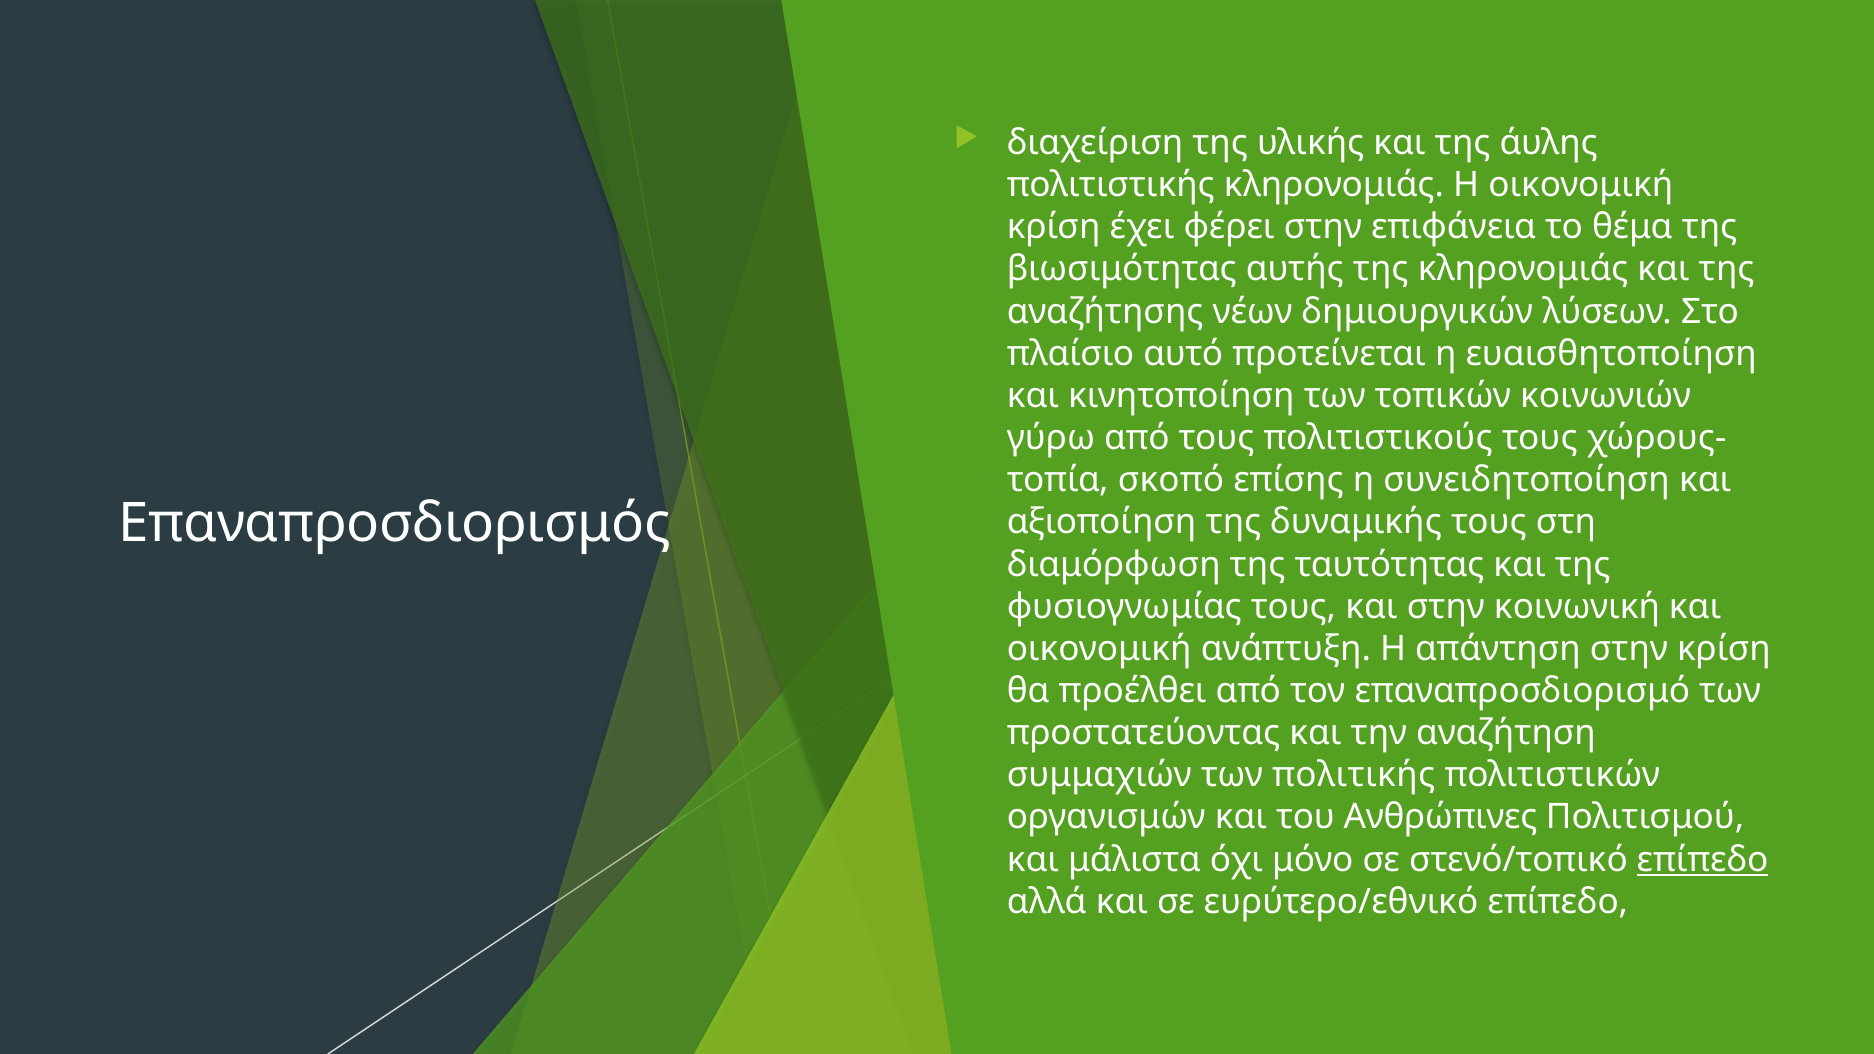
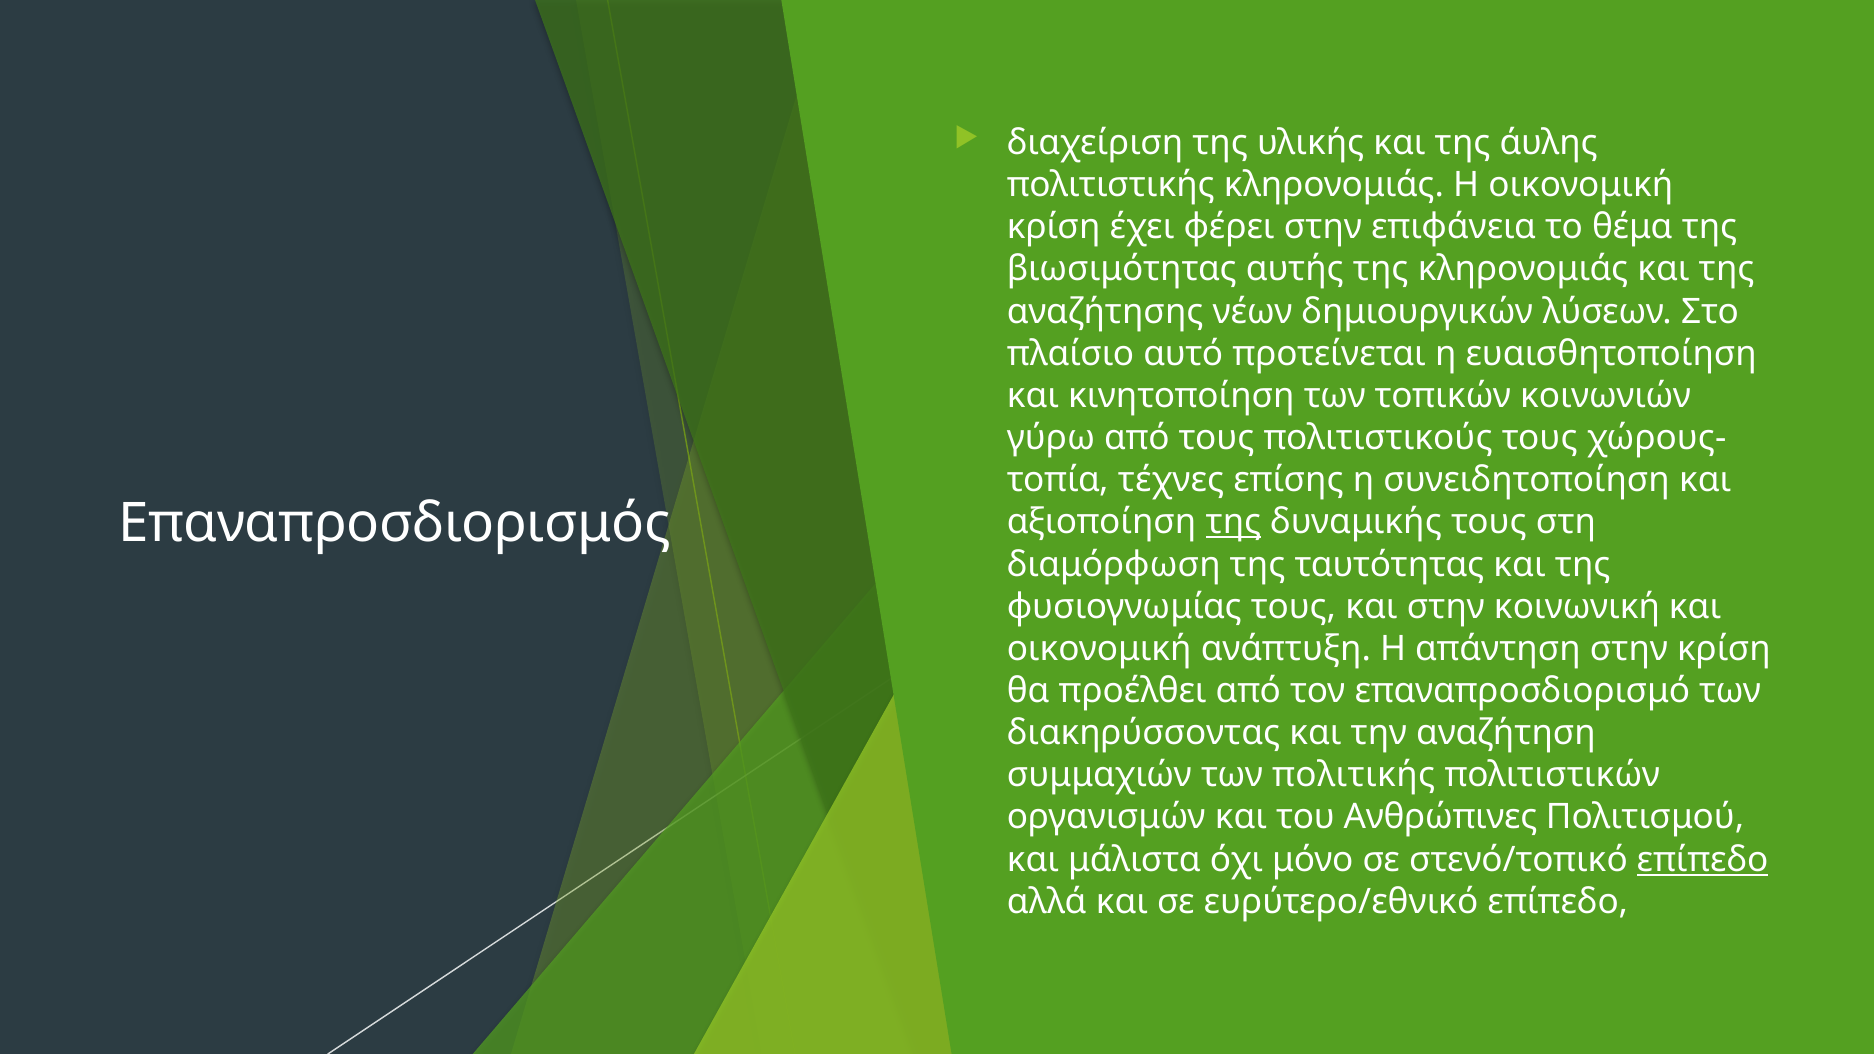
σκοπό: σκοπό -> τέχνες (1171, 480)
της underline: none -> present (1233, 522)
προστατεύοντας: προστατεύοντας -> διακηρύσσοντας (1144, 733)
